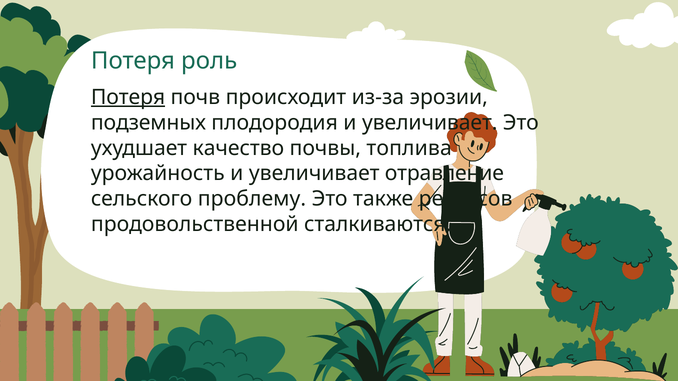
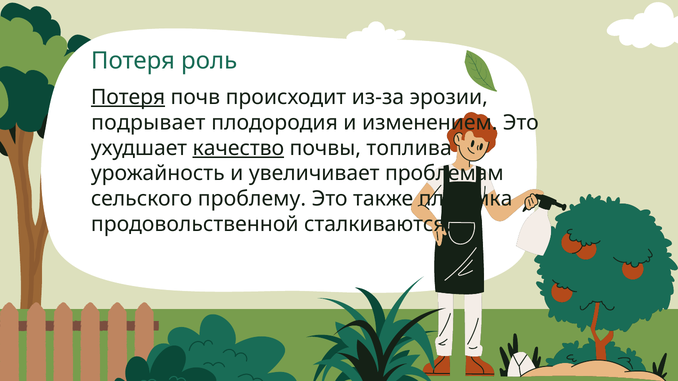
подземных: подземных -> подрывает (148, 123)
плодородия и увеличивает: увеличивает -> изменением (430, 123)
качество underline: none -> present (238, 148)
отравление: отравление -> проблемам (444, 174)
ресурсов: ресурсов -> пластика (466, 199)
